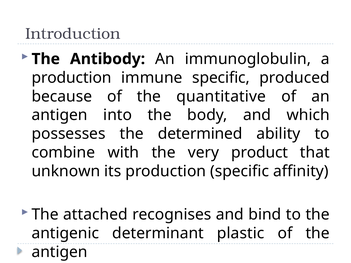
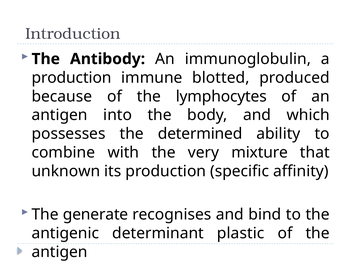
immune specific: specific -> blotted (221, 78)
quantitative: quantitative -> lymphocytes (221, 96)
product: product -> mixture (260, 153)
attached: attached -> generate (96, 215)
